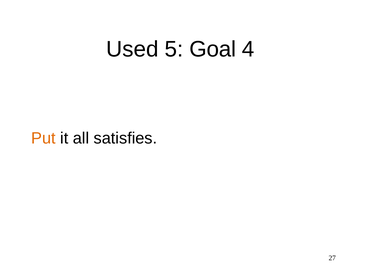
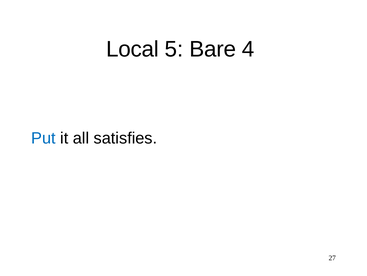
Used: Used -> Local (132, 49)
Goal: Goal -> Bare (213, 49)
Put colour: orange -> blue (43, 138)
